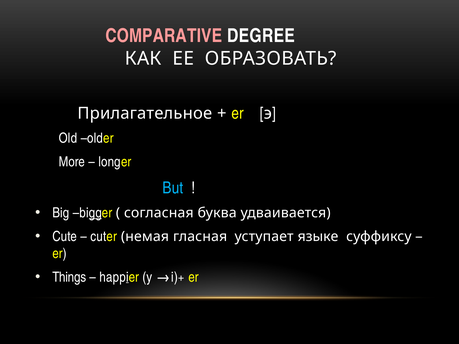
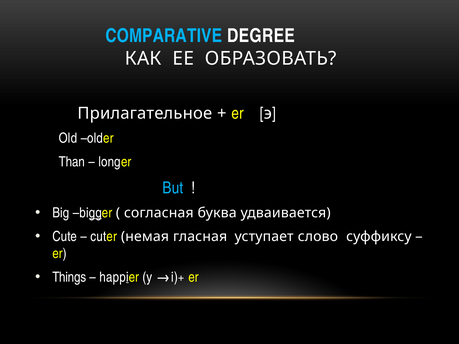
COMPARATIVE colour: pink -> light blue (164, 36)
More: More -> Than (72, 162)
языке: языке -> слово (318, 237)
